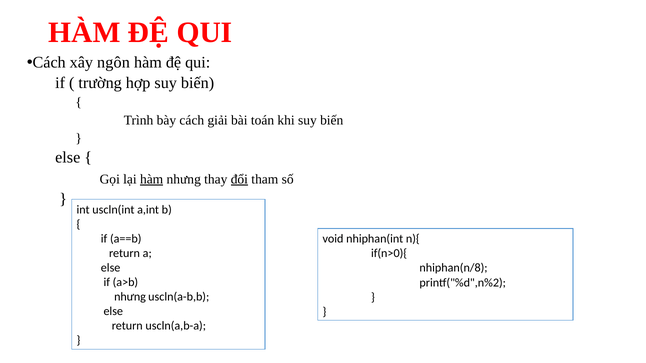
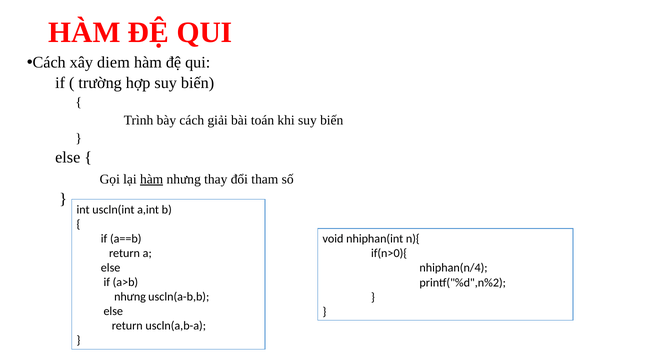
ngôn: ngôn -> diem (113, 62)
đổi underline: present -> none (239, 179)
nhiphan(n/8: nhiphan(n/8 -> nhiphan(n/4 (454, 268)
